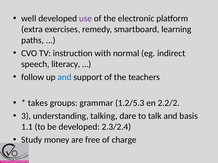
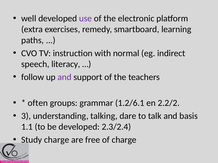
and colour: blue -> purple (65, 77)
takes: takes -> often (38, 103)
1.2/5.3: 1.2/5.3 -> 1.2/6.1 (130, 103)
Study money: money -> charge (57, 140)
